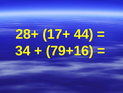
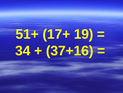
28+: 28+ -> 51+ (27, 34)
44: 44 -> 19 (84, 34)
79+16: 79+16 -> 37+16 (70, 50)
